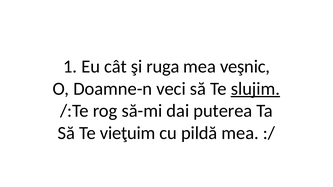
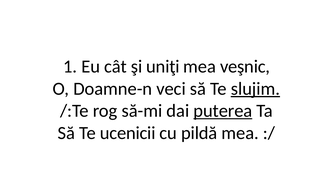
ruga: ruga -> uniţi (163, 67)
puterea underline: none -> present (223, 111)
vieţuim: vieţuim -> ucenicii (128, 133)
